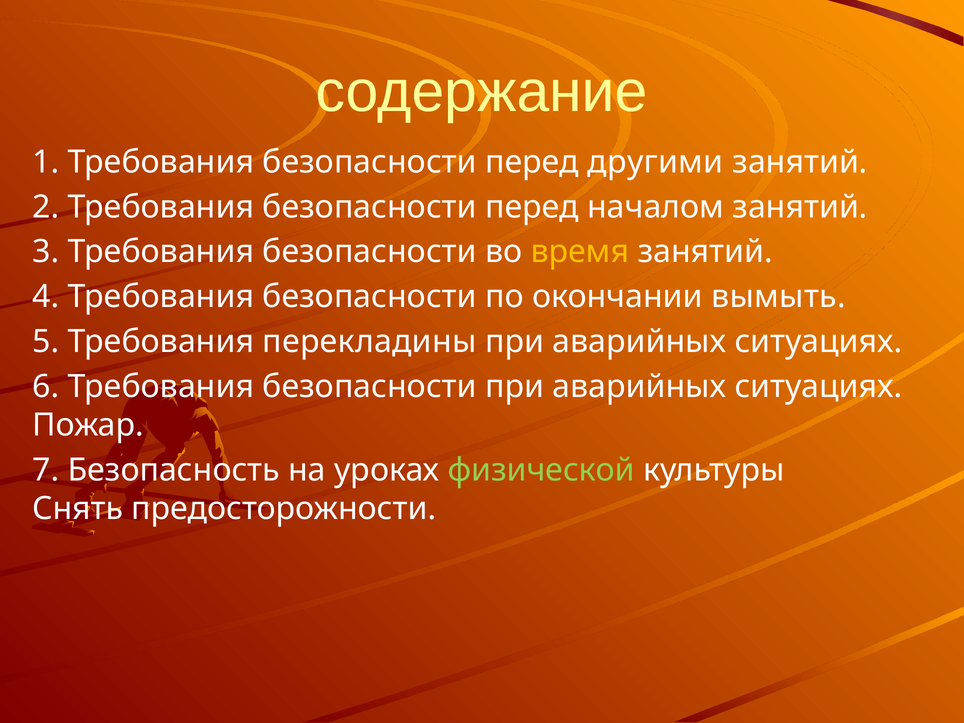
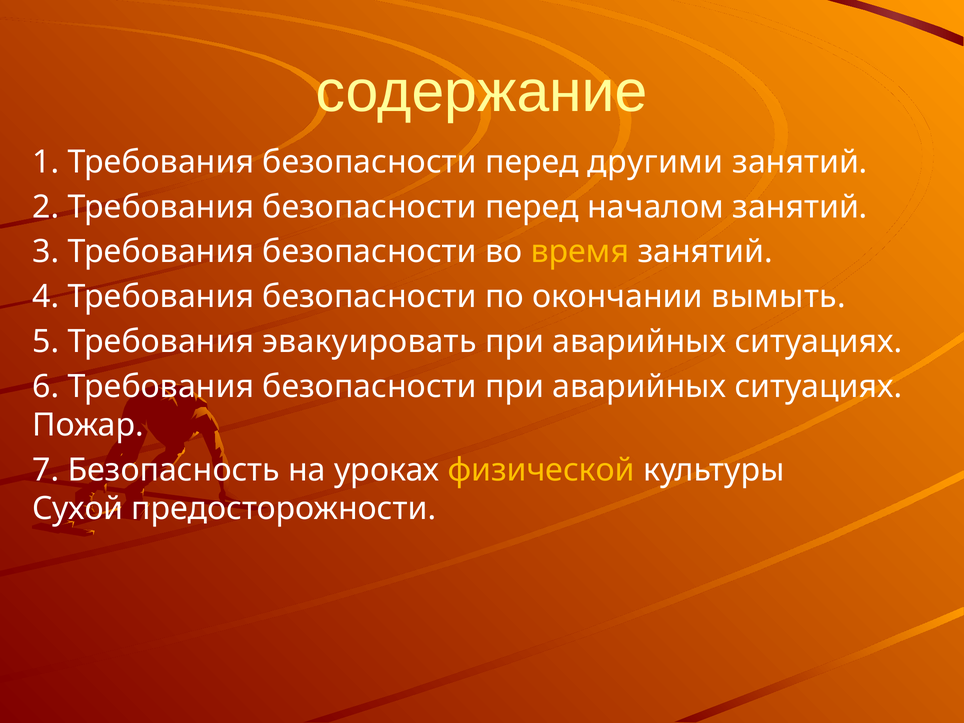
перекладины: перекладины -> эвакуировать (369, 342)
физической colour: light green -> yellow (541, 470)
Снять: Снять -> Сухой (78, 509)
